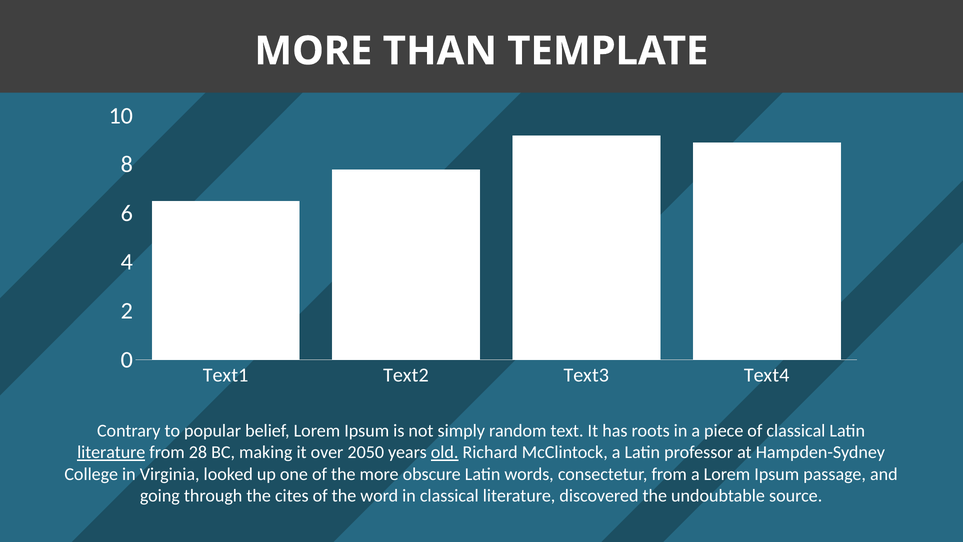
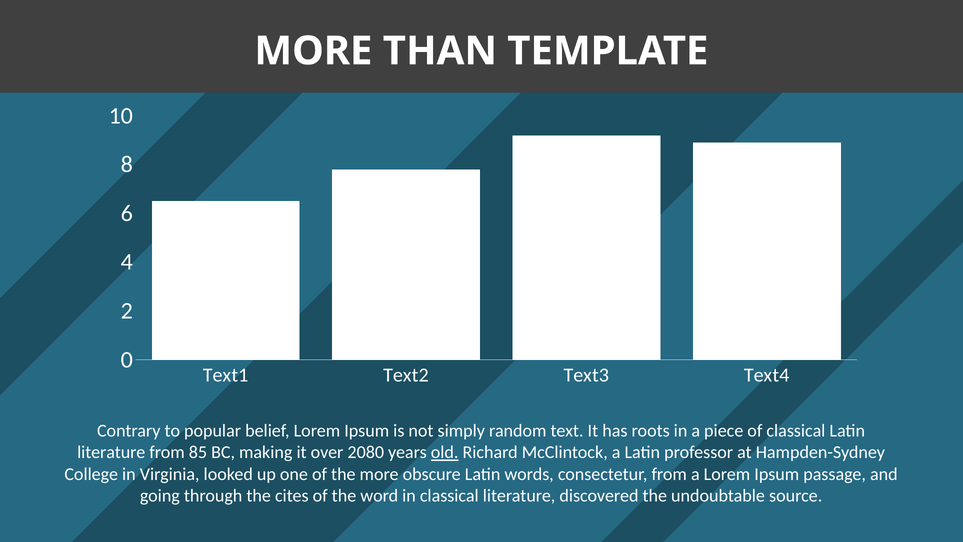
literature underline: present -> none (111, 452)
28: 28 -> 85 (198, 452)
2050: 2050 -> 2080 (366, 452)
